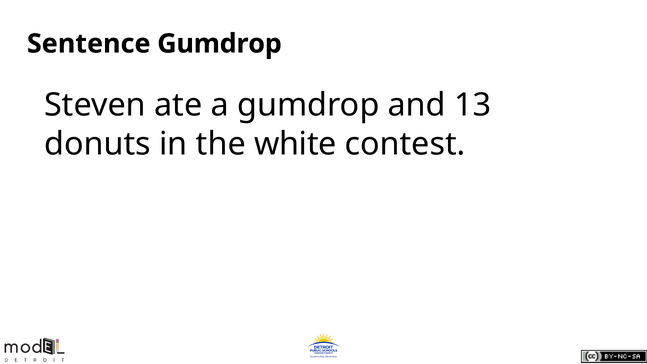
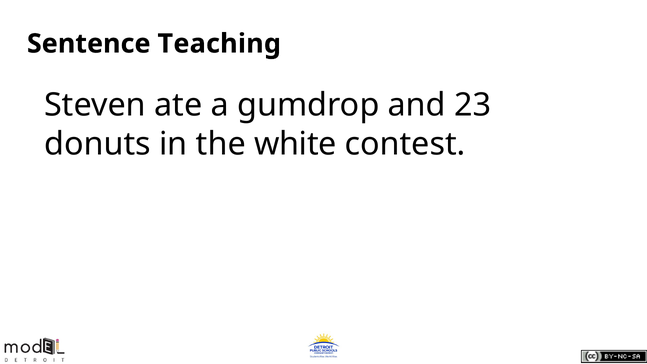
Sentence Gumdrop: Gumdrop -> Teaching (219, 44)
13: 13 -> 23 (473, 105)
